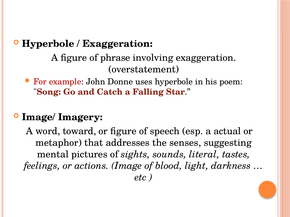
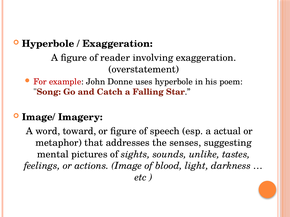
phrase: phrase -> reader (115, 58)
literal: literal -> unlike (204, 155)
